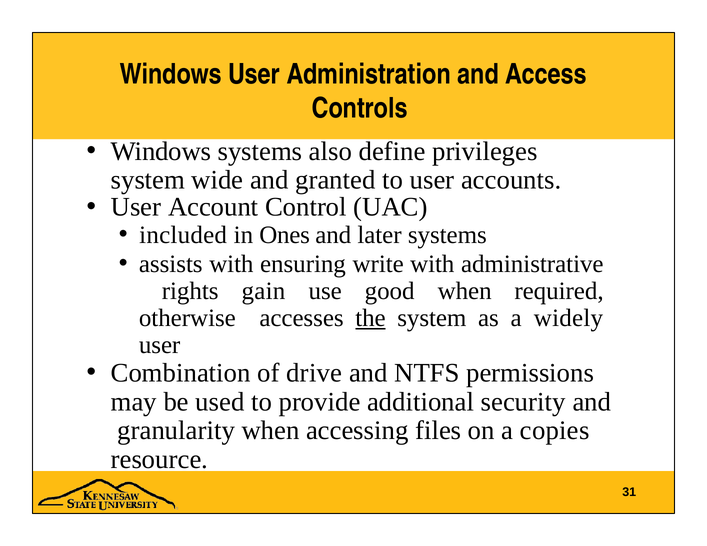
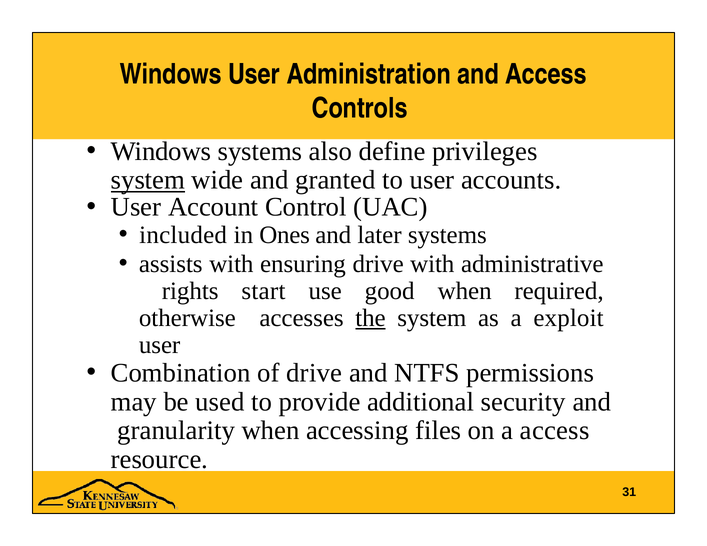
system underline: none -> present (148, 180)
ensuring write: write -> drive (378, 264)
gain: gain -> start (263, 291)
widely: widely -> exploit (569, 318)
a copies: copies -> access (555, 431)
